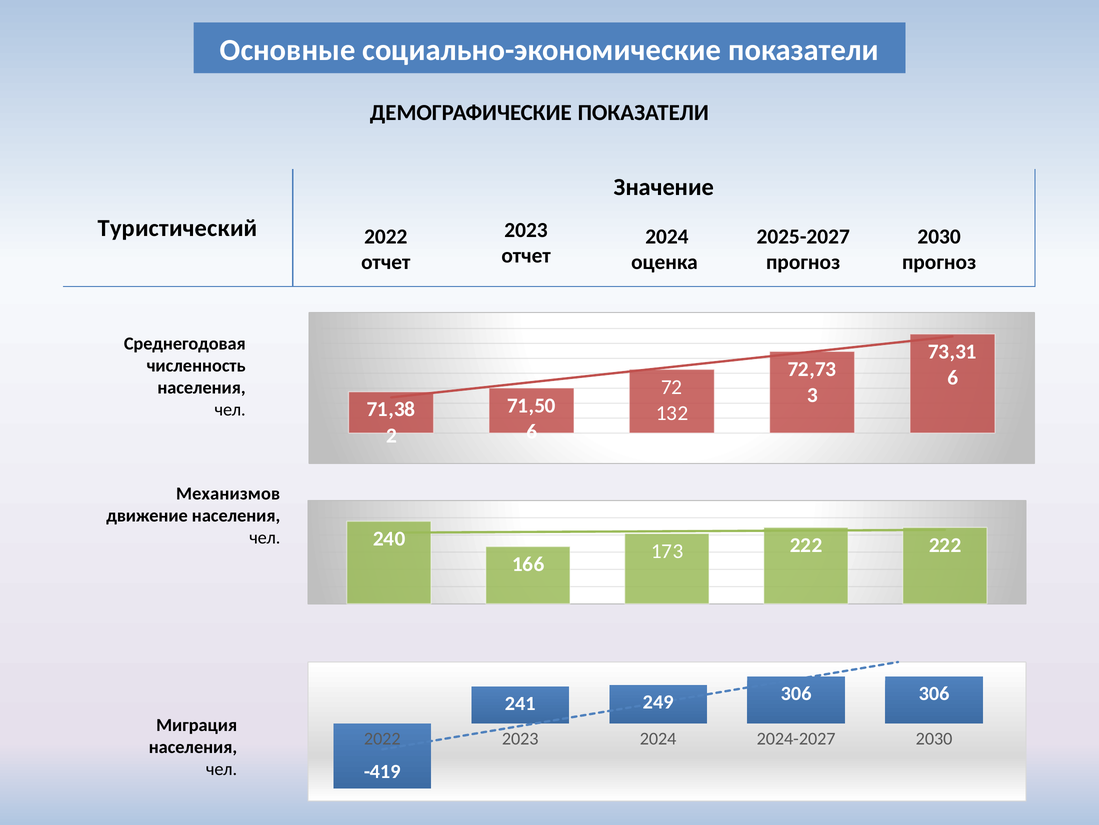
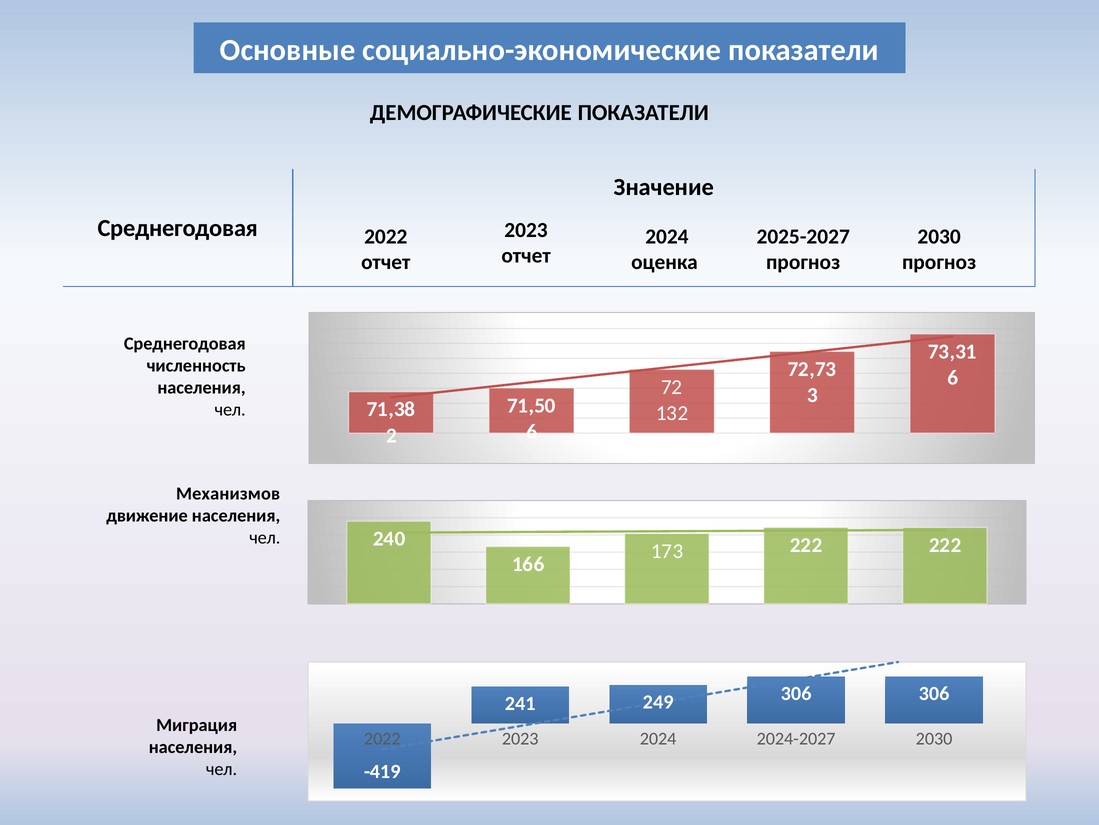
Туристический: Туристический -> Среднегодовая (178, 228)
